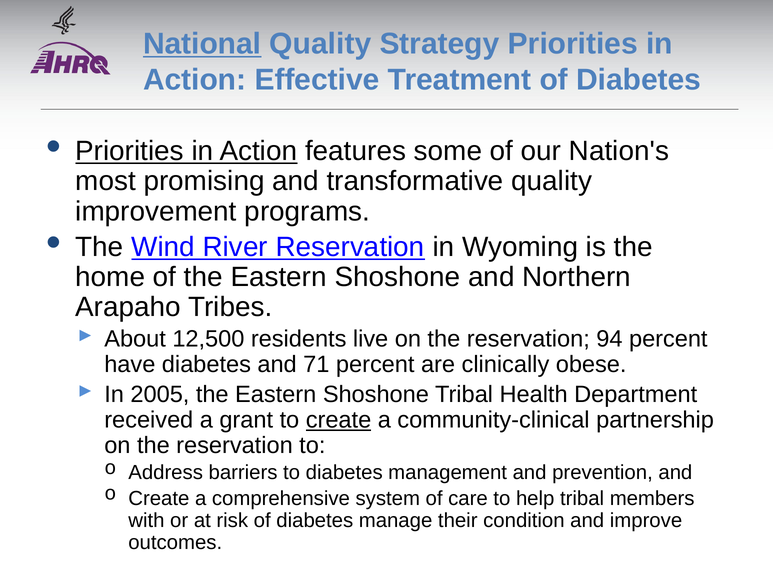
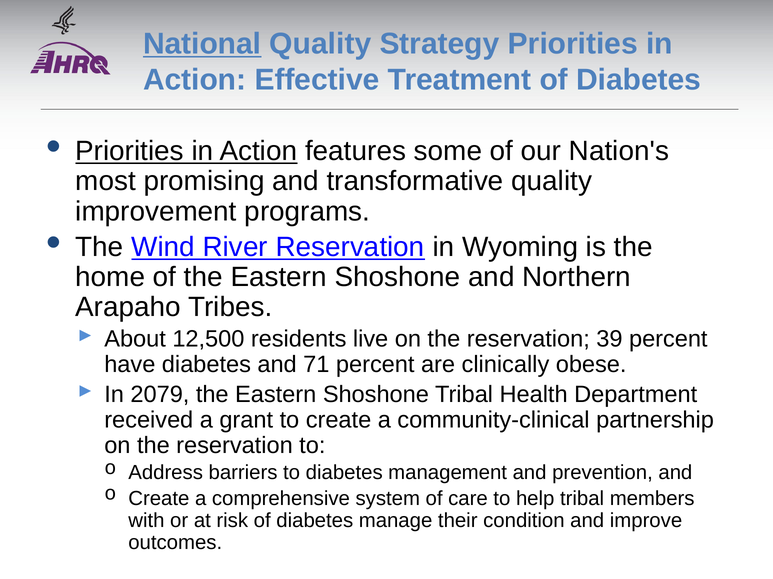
94: 94 -> 39 (609, 339)
2005: 2005 -> 2079 (160, 395)
create underline: present -> none (339, 420)
